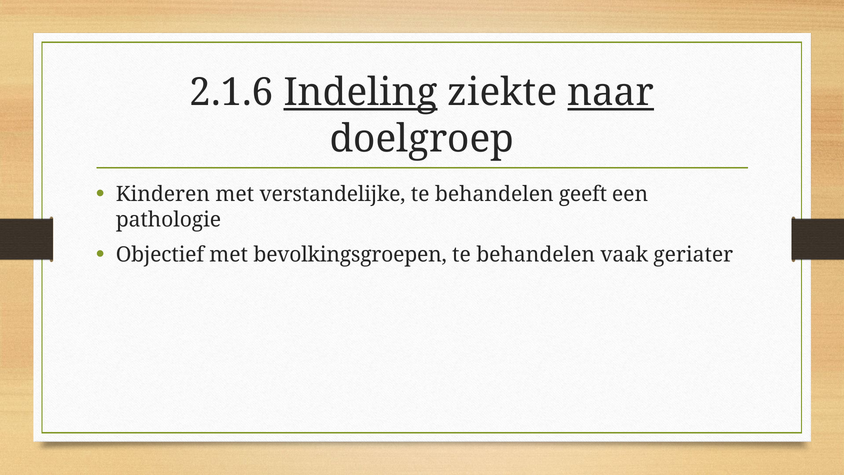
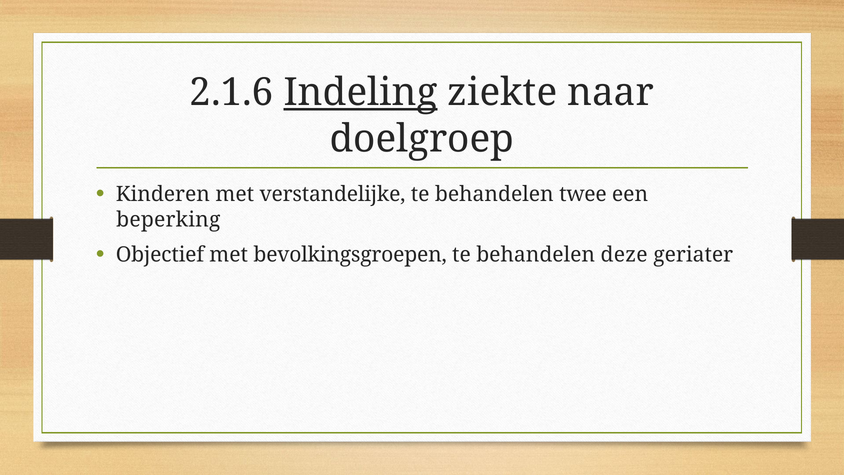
naar underline: present -> none (611, 93)
geeft: geeft -> twee (583, 194)
pathologie: pathologie -> beperking (168, 220)
vaak: vaak -> deze (624, 254)
